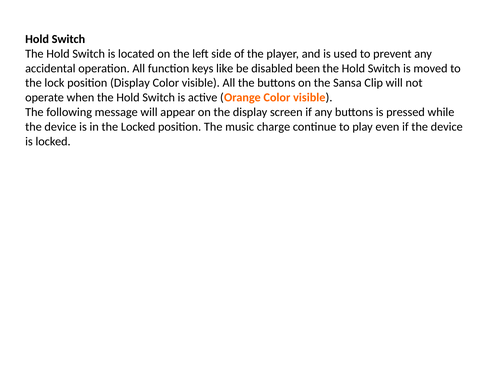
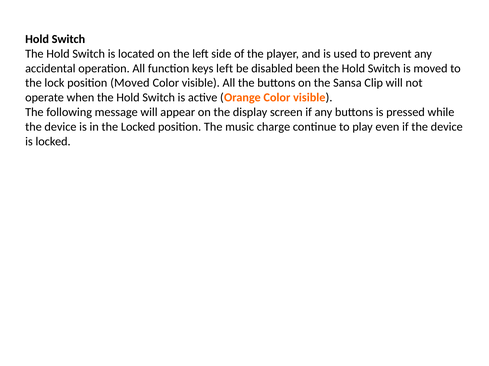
keys like: like -> left (225, 68)
position Display: Display -> Moved (130, 83)
